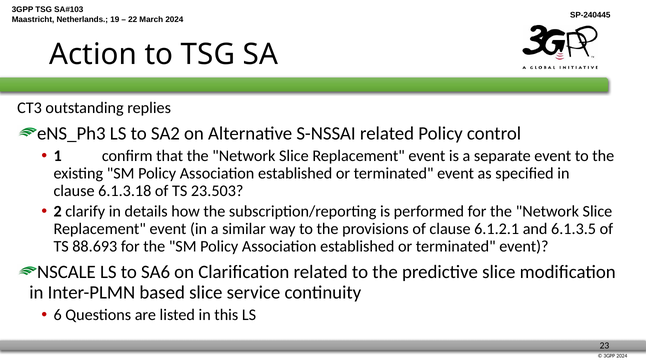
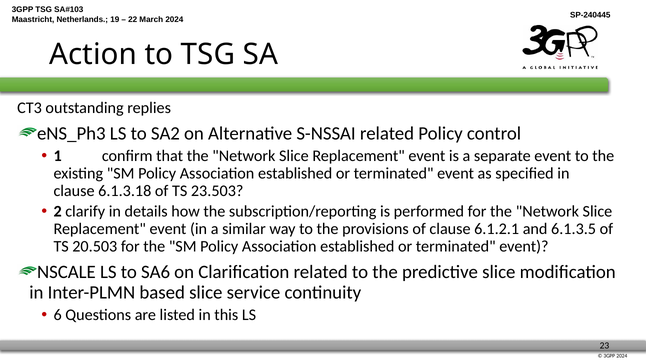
88.693: 88.693 -> 20.503 (95, 246)
